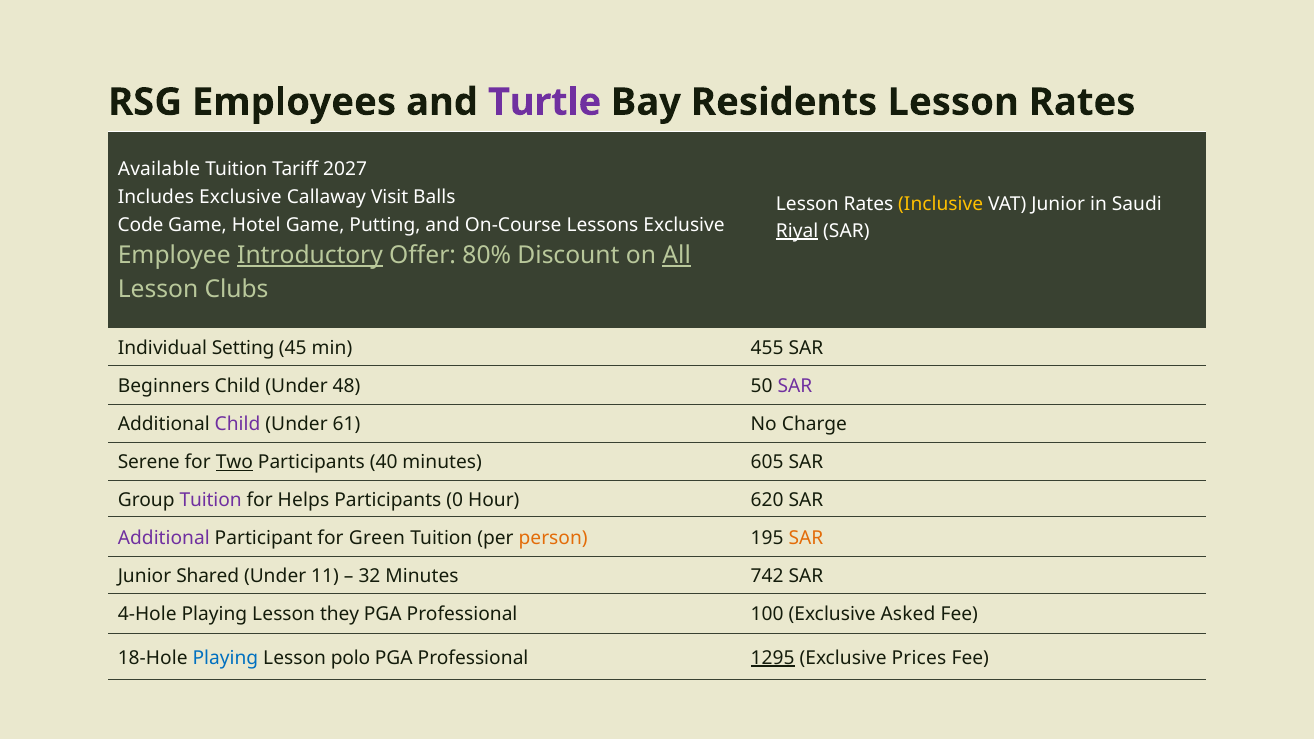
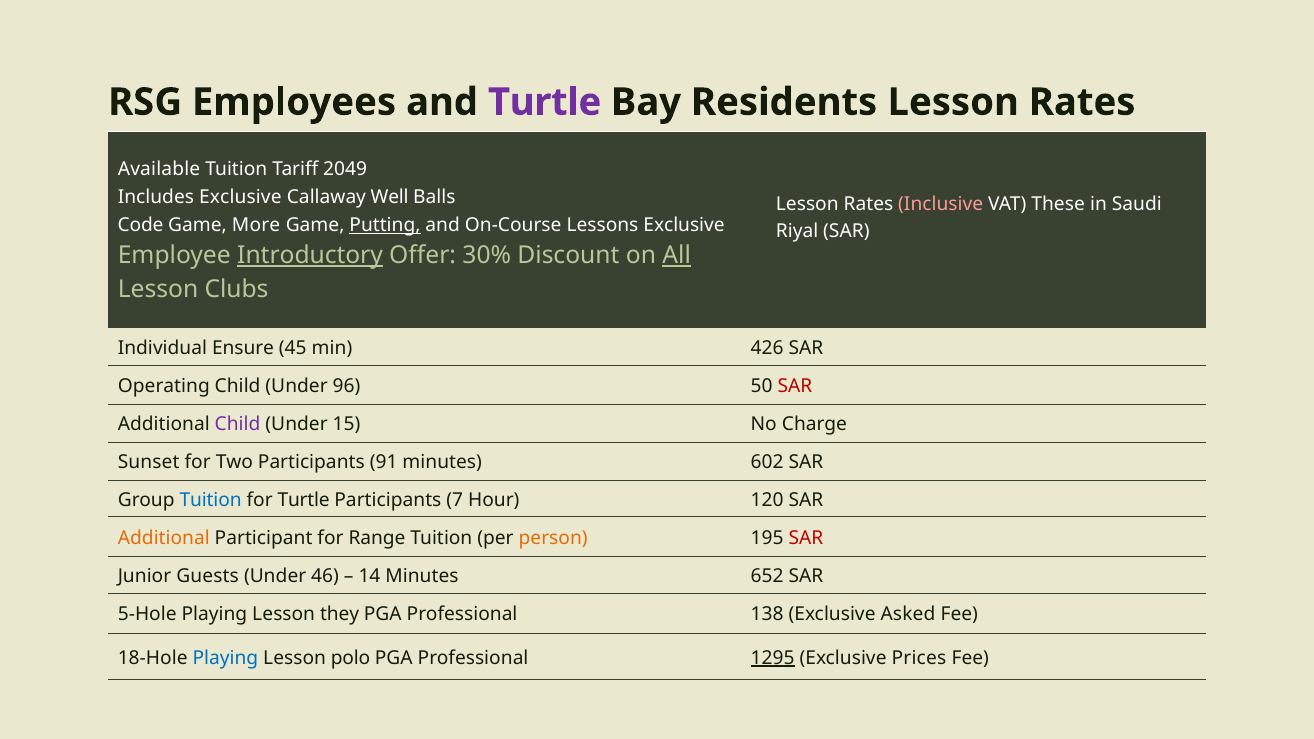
2027: 2027 -> 2049 (345, 169)
Visit: Visit -> Well (390, 197)
Inclusive colour: yellow -> pink (941, 205)
VAT Junior: Junior -> These (1058, 205)
Hotel: Hotel -> More (256, 225)
Putting underline: none -> present (385, 225)
Riyal underline: present -> none (797, 231)
80%: 80% -> 30% (487, 256)
Setting: Setting -> Ensure (243, 348)
455: 455 -> 426 (767, 348)
Beginners: Beginners -> Operating (164, 386)
48: 48 -> 96 (347, 386)
SAR colour: purple -> red (795, 386)
61: 61 -> 15 (347, 424)
Serene: Serene -> Sunset (149, 463)
Two underline: present -> none (234, 463)
40: 40 -> 91 (384, 463)
605: 605 -> 602 (767, 463)
Tuition colour: purple -> blue (211, 500)
for Helps: Helps -> Turtle (304, 500)
0: 0 -> 7 (455, 500)
620: 620 -> 120 (767, 500)
Additional colour: purple -> orange (164, 538)
Green: Green -> Range (377, 538)
SAR colour: orange -> red (806, 538)
Shared: Shared -> Guests (208, 576)
11: 11 -> 46 (325, 576)
32: 32 -> 14 (370, 576)
742: 742 -> 652 (767, 576)
4-Hole: 4-Hole -> 5-Hole (147, 615)
100: 100 -> 138 (767, 615)
